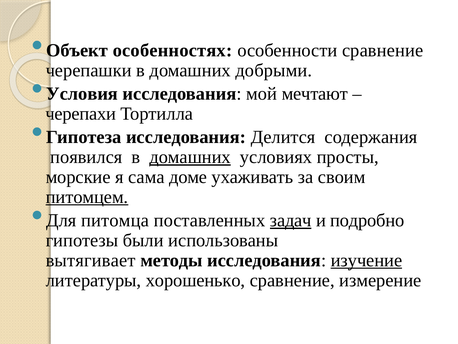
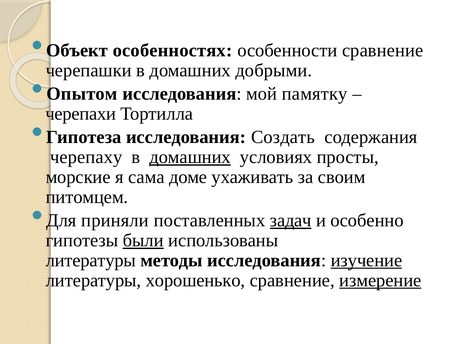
Условия: Условия -> Опытом (82, 94)
мечтают: мечтают -> памятку (315, 94)
Делится: Делится -> Создать (283, 137)
появился: появился -> черепаху (86, 157)
питомцем underline: present -> none (87, 197)
питомца: питомца -> приняли (115, 220)
подробно: подробно -> особенно (367, 220)
были underline: none -> present (143, 240)
вытягивает: вытягивает -> литературы (91, 260)
измерение underline: none -> present (380, 280)
